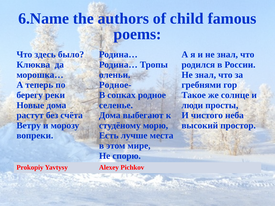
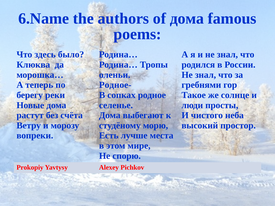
of child: child -> дома (187, 19)
